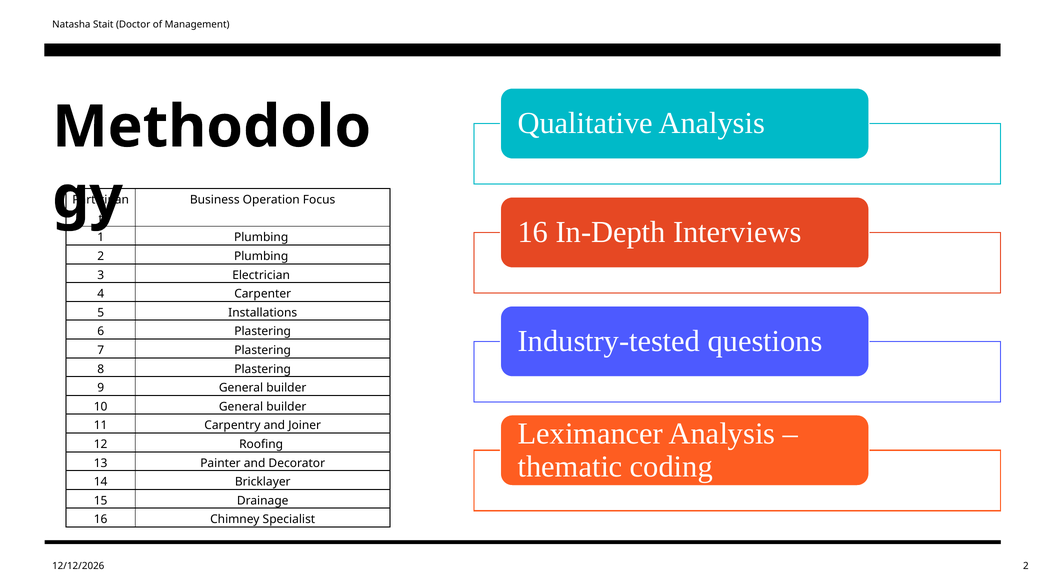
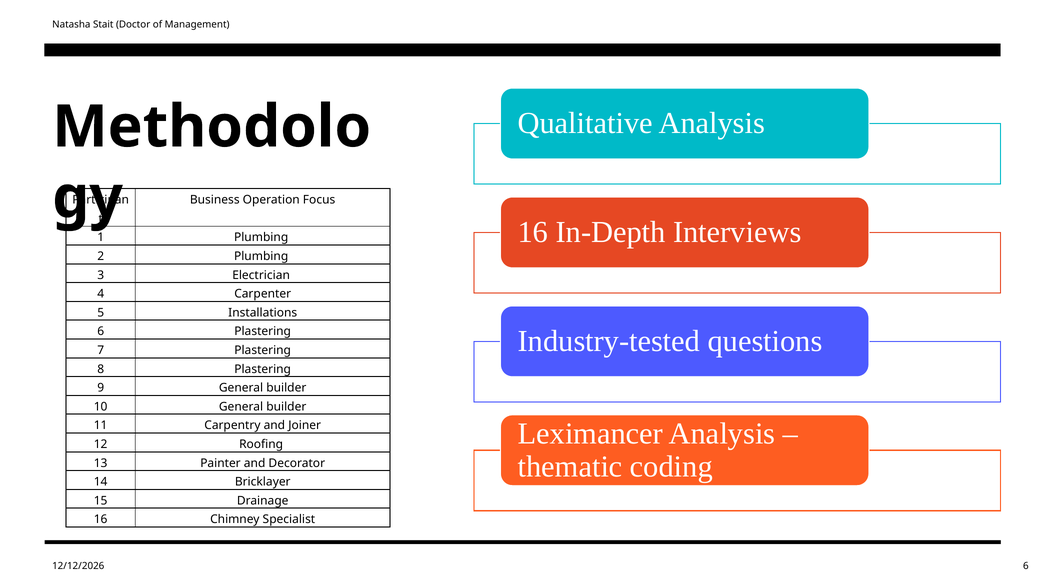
2: 2 -> 6 (1026, 566)
